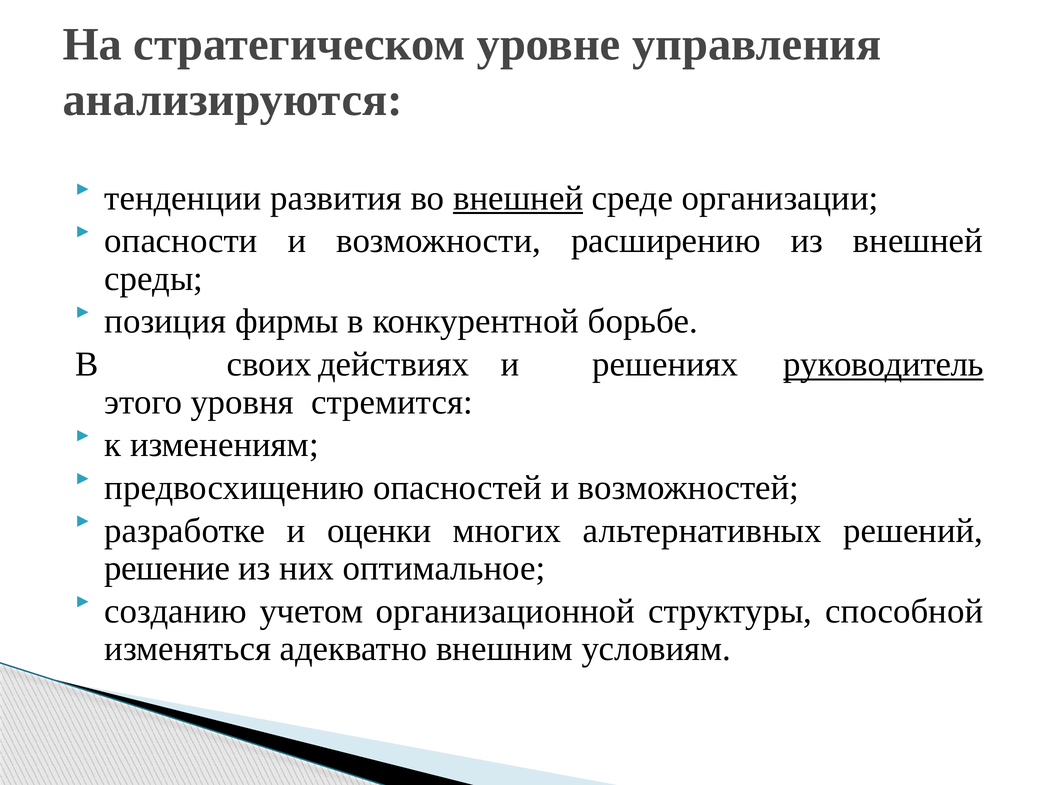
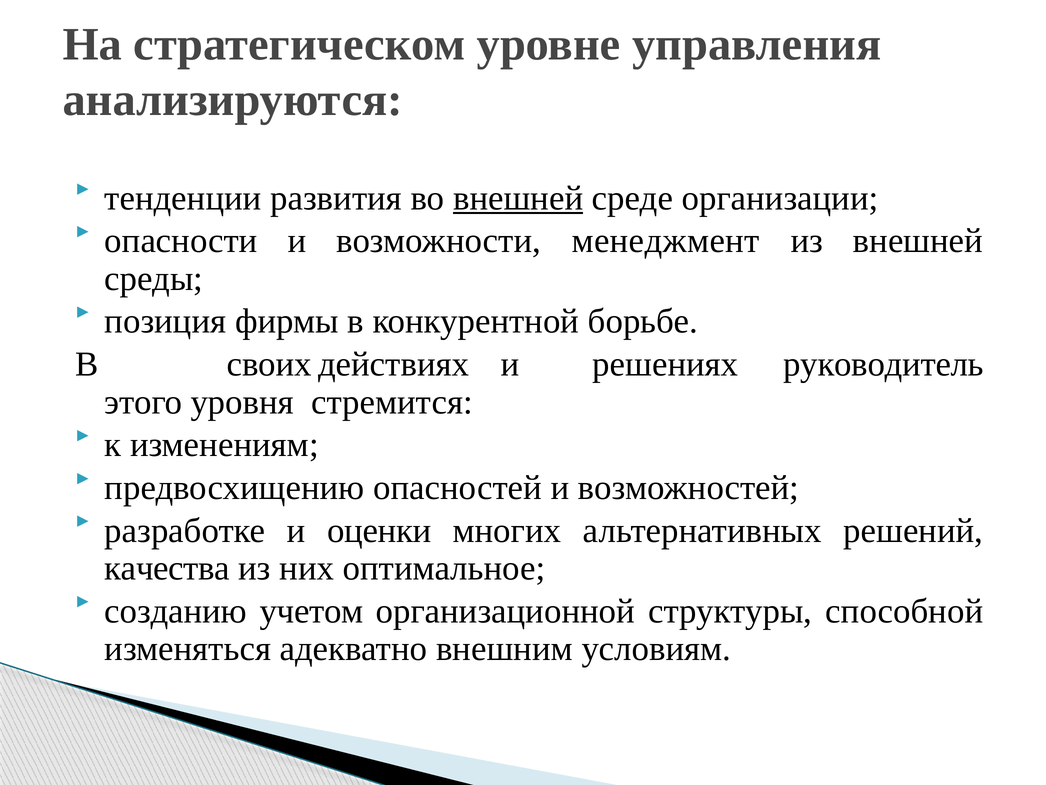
расширению: расширению -> менеджмент (666, 241)
руководитель underline: present -> none (883, 364)
решение: решение -> качества (167, 568)
